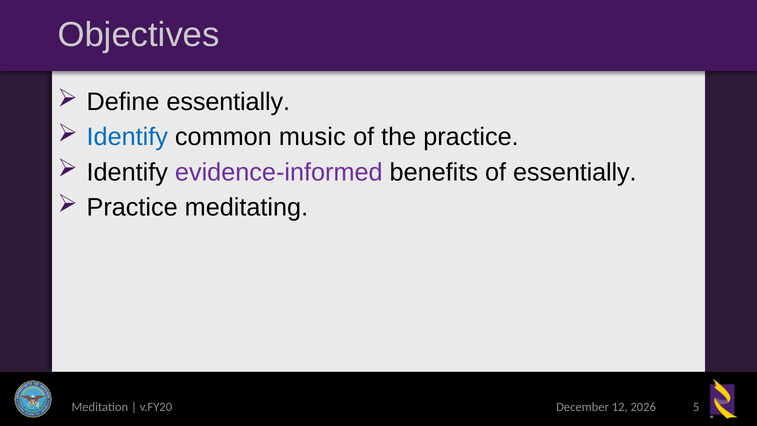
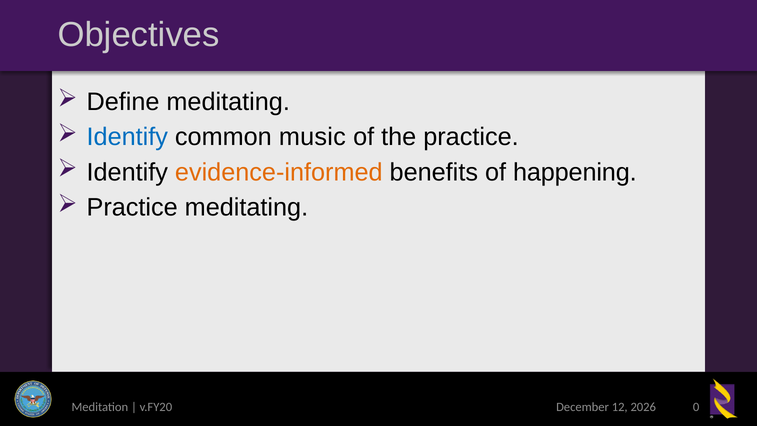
Define essentially: essentially -> meditating (228, 102)
evidence-informed colour: purple -> orange (279, 172)
of essentially: essentially -> happening (575, 172)
5: 5 -> 0 (696, 407)
